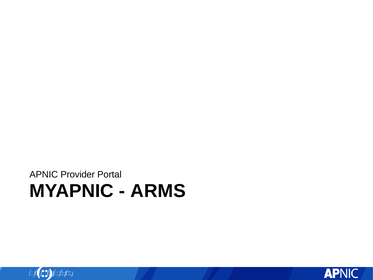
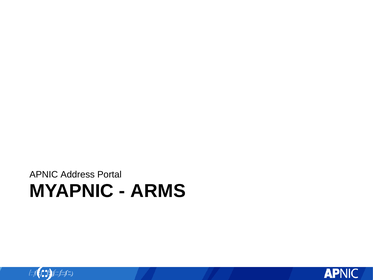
Provider: Provider -> Address (78, 175)
